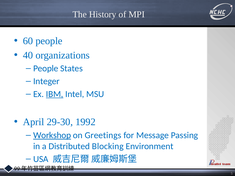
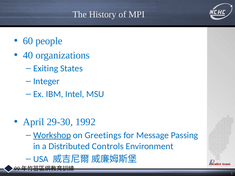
People: People -> Exiting (46, 69)
IBM underline: present -> none (55, 94)
Blocking: Blocking -> Controls (108, 146)
